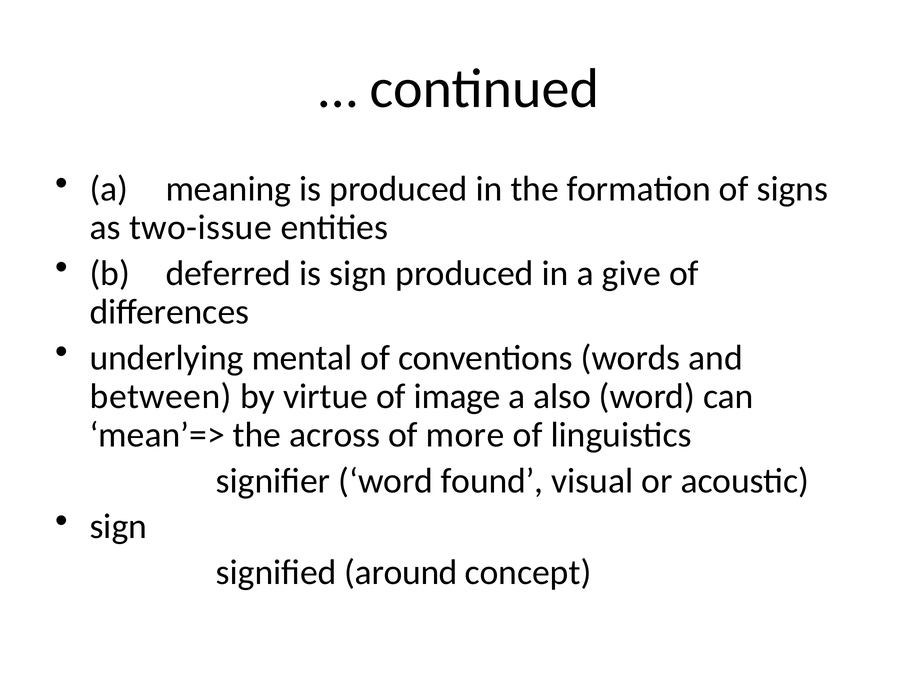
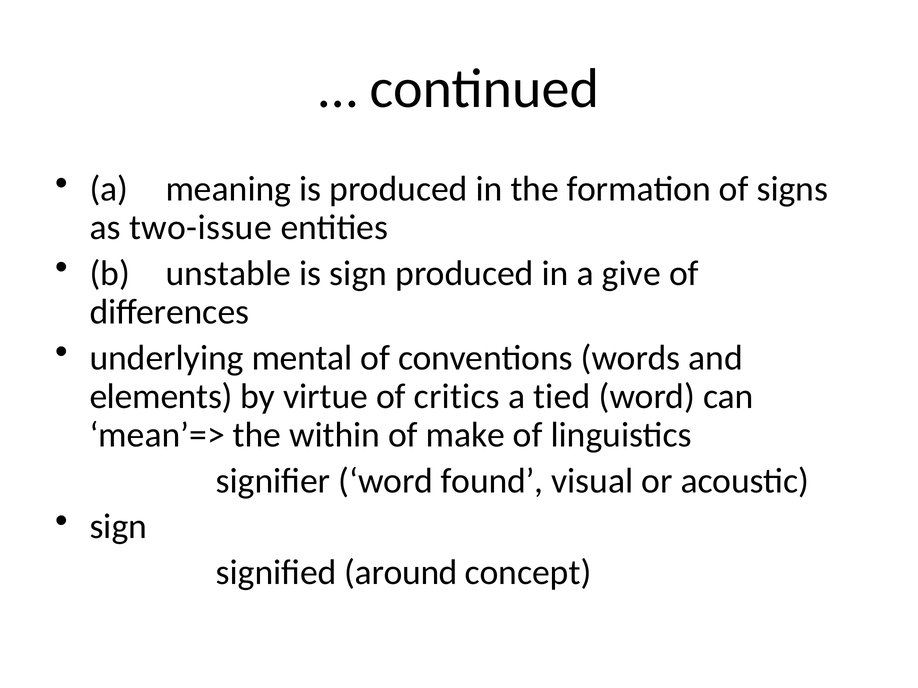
deferred: deferred -> unstable (228, 274)
between: between -> elements (161, 397)
image: image -> critics (457, 397)
also: also -> tied (562, 397)
across: across -> within (335, 435)
more: more -> make (465, 435)
